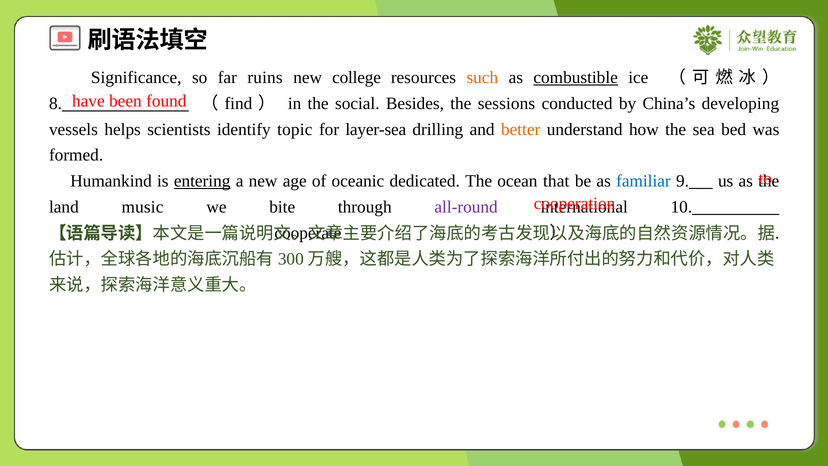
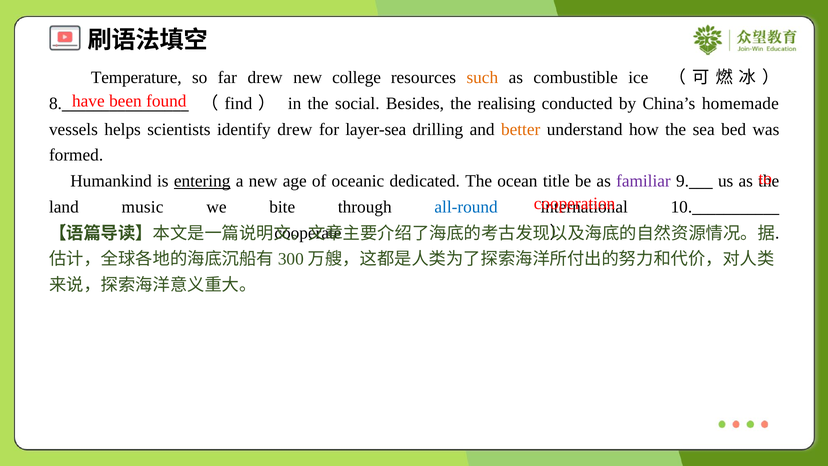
Significance: Significance -> Temperature (136, 78)
far ruins: ruins -> drew (265, 78)
combustible underline: present -> none (576, 78)
sessions: sessions -> realising (507, 103)
developing: developing -> homemade (740, 103)
identify topic: topic -> drew (295, 129)
that: that -> title (556, 181)
familiar colour: blue -> purple (643, 181)
all-round colour: purple -> blue (466, 207)
